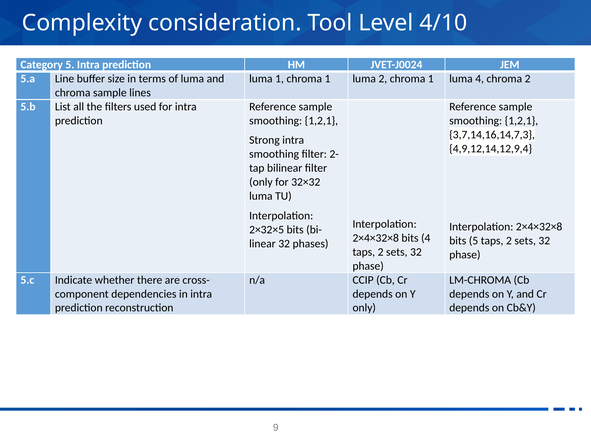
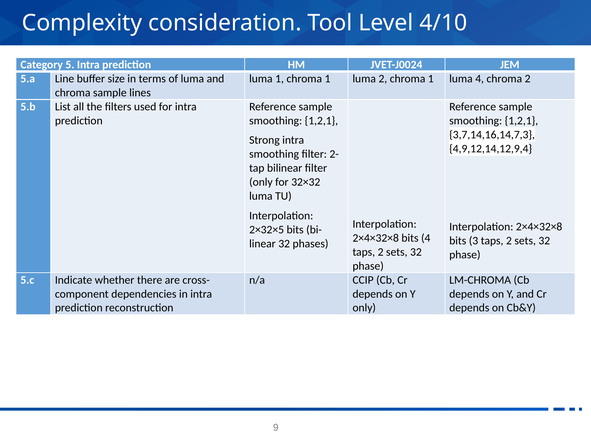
bits 5: 5 -> 3 (474, 241)
